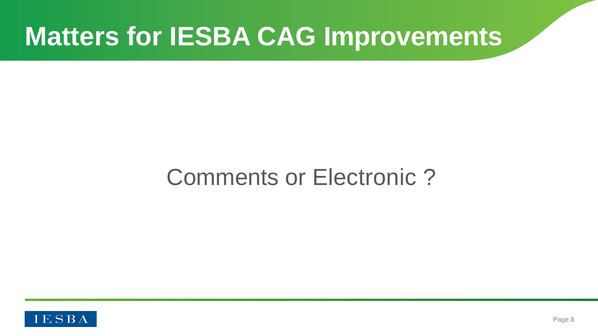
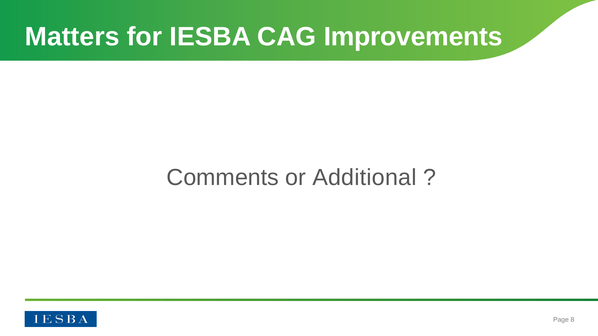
Electronic: Electronic -> Additional (364, 178)
